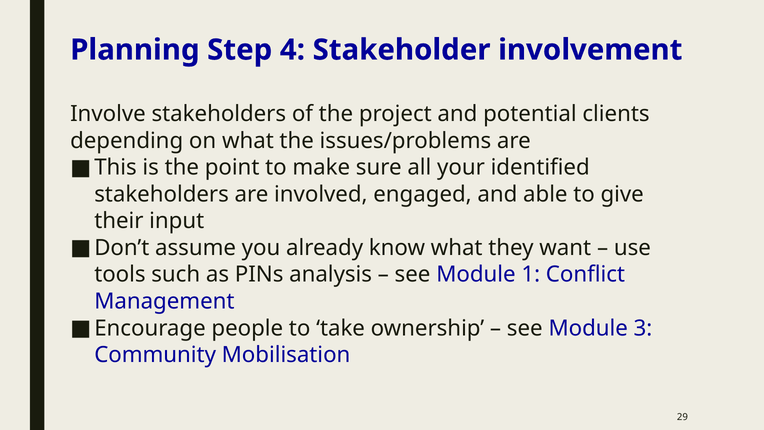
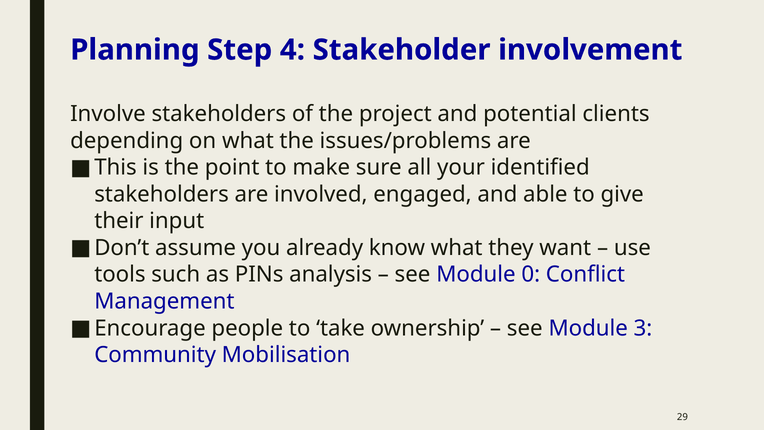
1: 1 -> 0 (531, 274)
